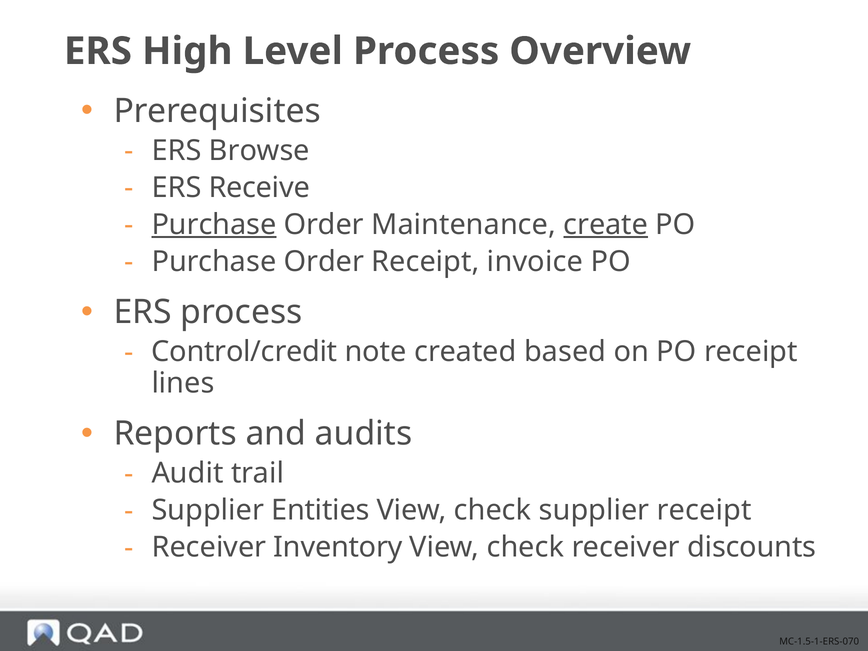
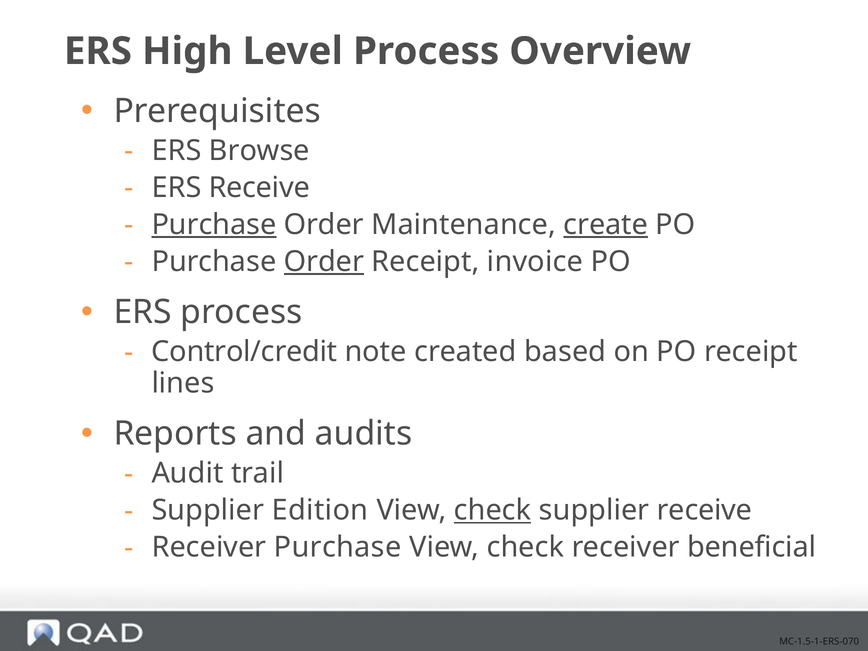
Order underline: none -> present (324, 262)
Entities: Entities -> Edition (320, 510)
check underline: none -> present (493, 510)
supplier receipt: receipt -> receive (705, 510)
Receiver Inventory: Inventory -> Purchase (338, 547)
discounts: discounts -> beneficial (752, 547)
